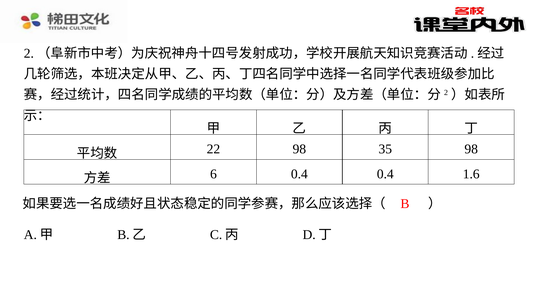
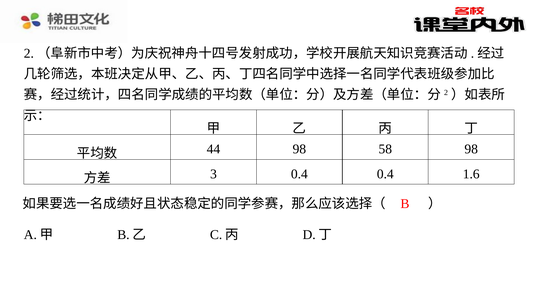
22: 22 -> 44 (213, 150)
35: 35 -> 58 (385, 150)
6: 6 -> 3 (213, 174)
